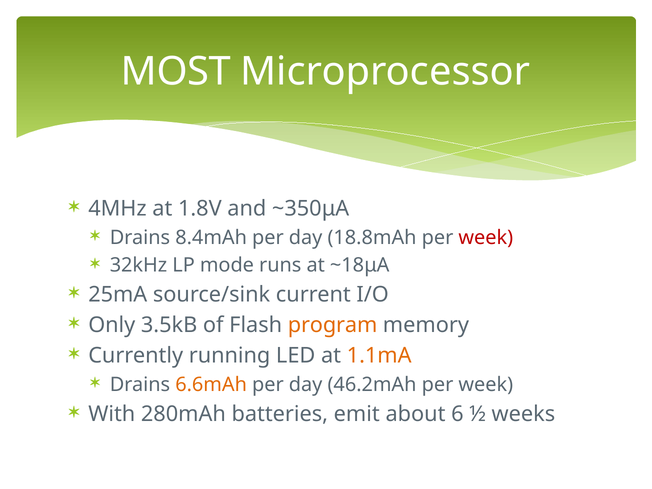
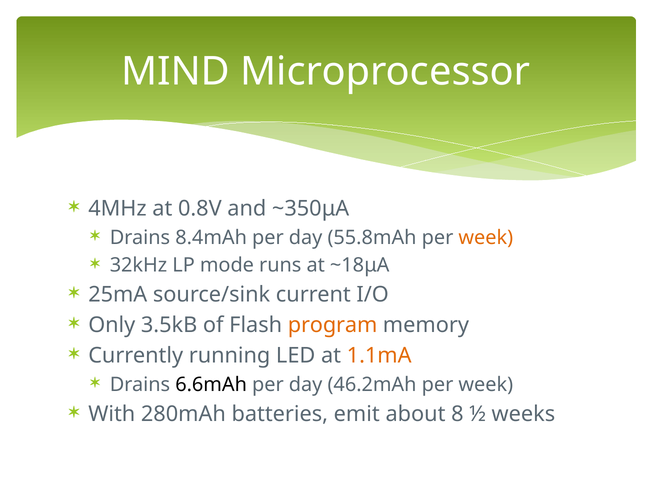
MOST: MOST -> MIND (176, 72)
1.8V: 1.8V -> 0.8V (200, 209)
18.8mAh: 18.8mAh -> 55.8mAh (372, 237)
week colour: red -> orange (486, 237)
6.6mAh colour: orange -> black (211, 384)
6: 6 -> 8 (457, 414)
